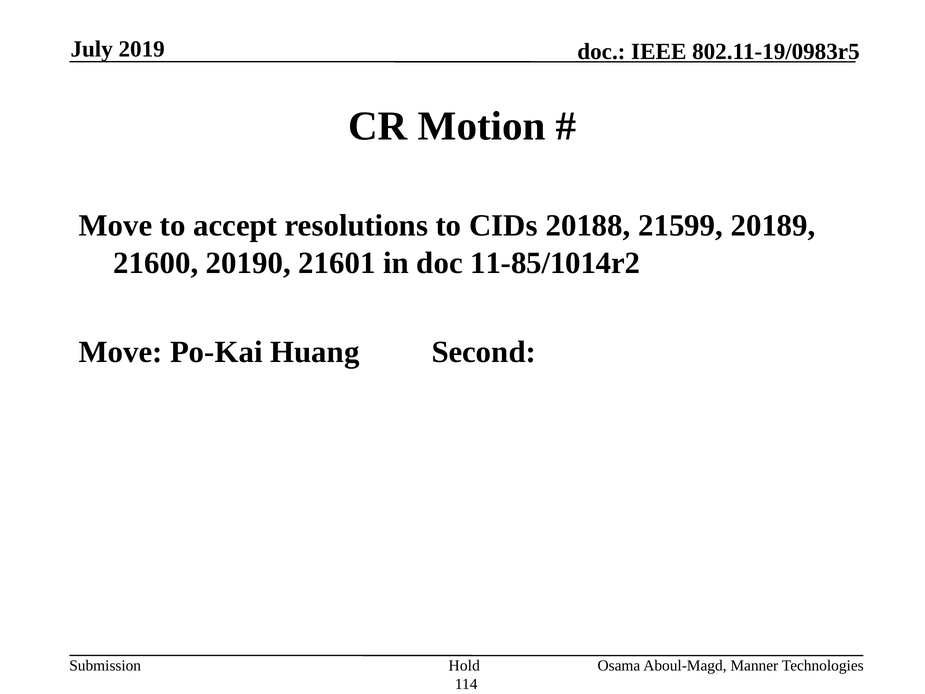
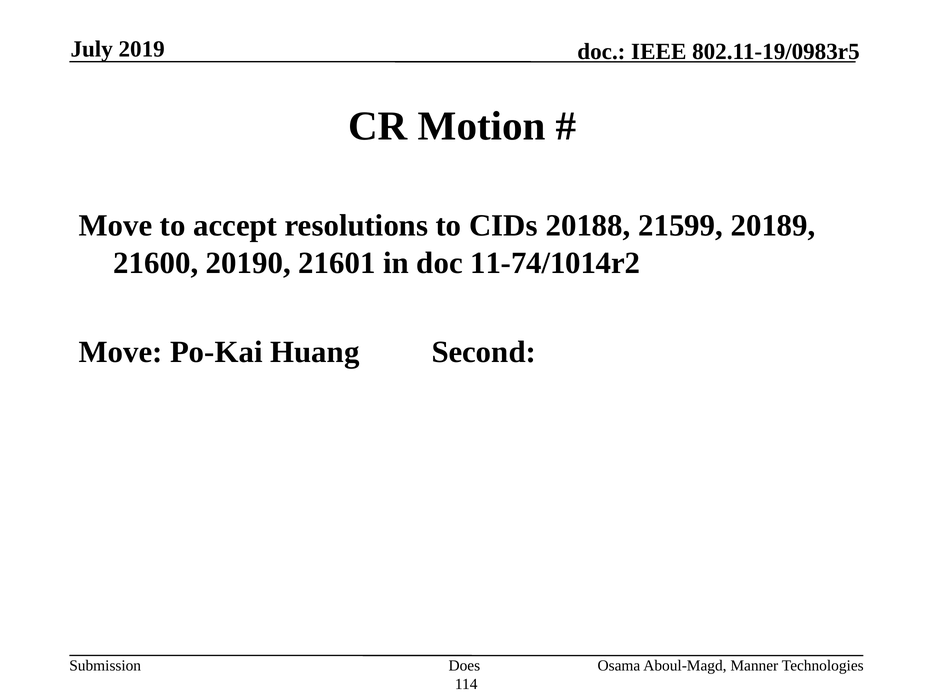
11-85/1014r2: 11-85/1014r2 -> 11-74/1014r2 (555, 263)
Hold: Hold -> Does (464, 665)
